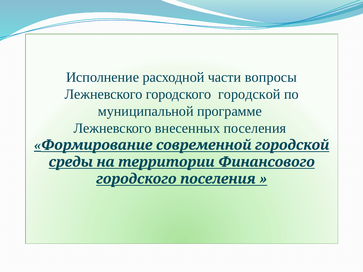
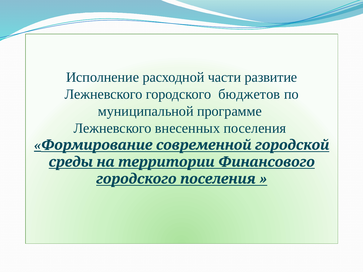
вопросы: вопросы -> развитие (271, 77)
городского городской: городской -> бюджетов (249, 94)
